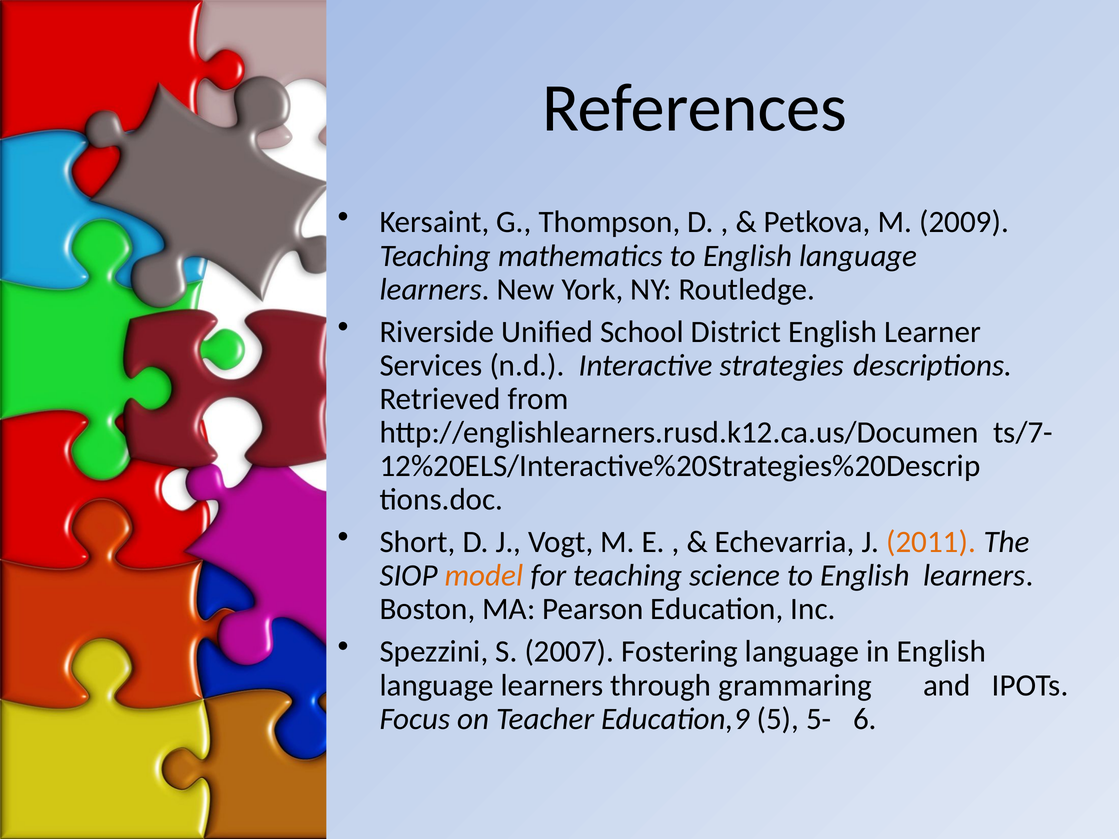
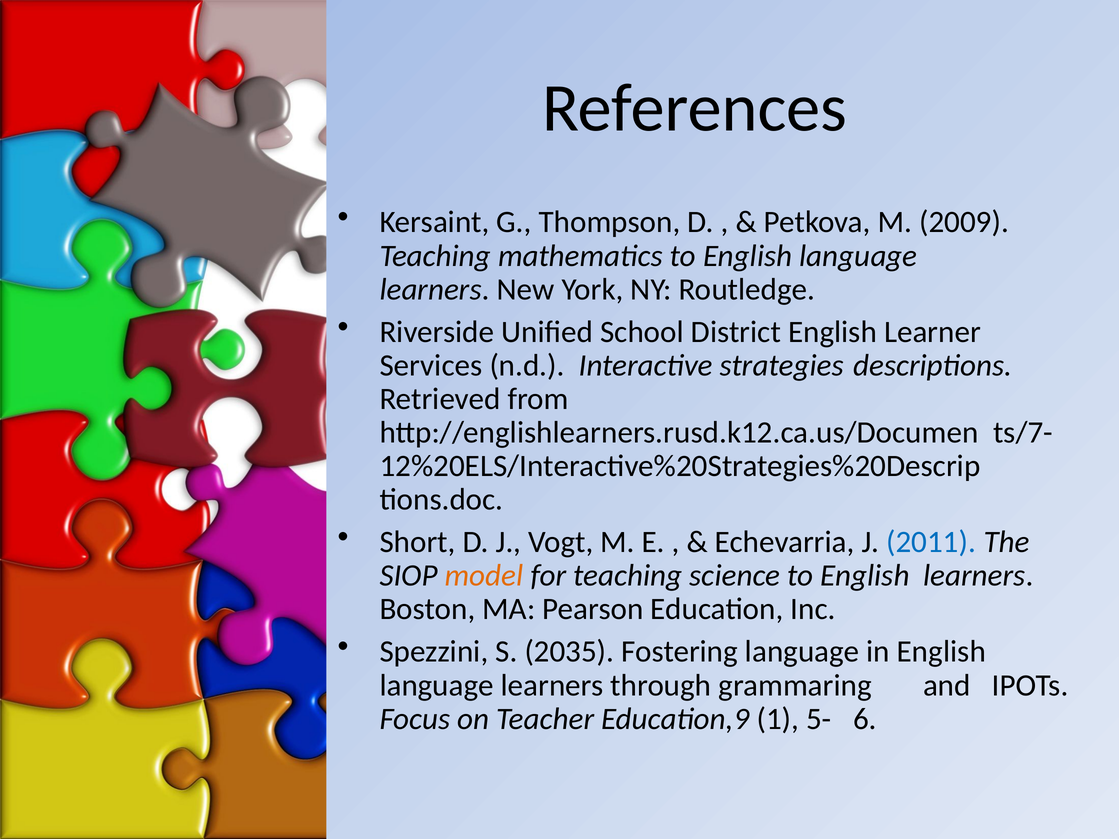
2011 colour: orange -> blue (931, 542)
2007: 2007 -> 2035 (569, 652)
5: 5 -> 1 (778, 719)
